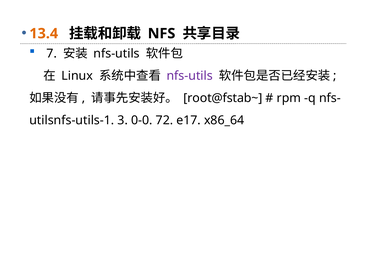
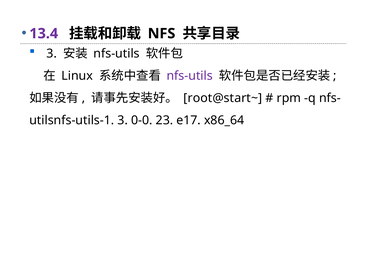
13.4 colour: orange -> purple (44, 34)
7: 7 -> 3 (52, 54)
root@fstab~: root@fstab~ -> root@start~ (223, 98)
72: 72 -> 23 (164, 120)
